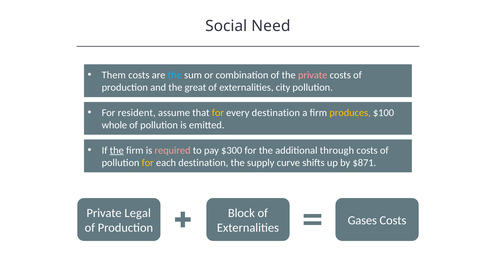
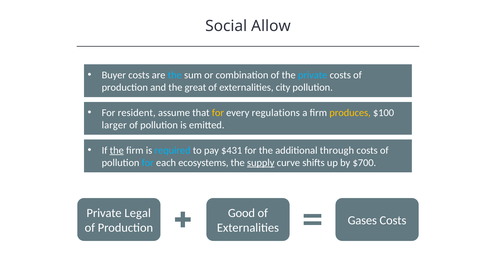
Need: Need -> Allow (271, 26)
Them: Them -> Buyer (114, 75)
private colour: pink -> light blue (313, 75)
every destination: destination -> regulations (276, 113)
whole: whole -> larger (114, 125)
required colour: pink -> light blue (173, 150)
$300: $300 -> $431 (232, 150)
for colour: yellow -> light blue (148, 163)
each destination: destination -> ecosystems (203, 163)
supply underline: none -> present (261, 163)
$871: $871 -> $700 (364, 163)
Block: Block -> Good (241, 213)
